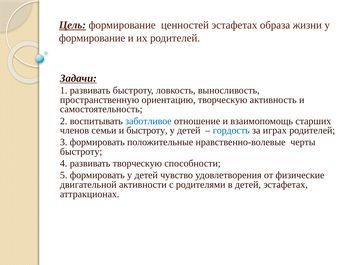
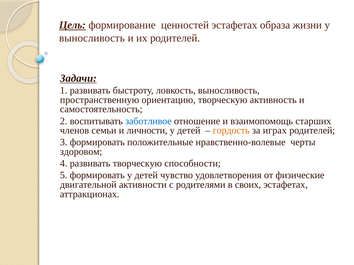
формирование: формирование -> выносливость (92, 38)
и быстроту: быстроту -> личности (147, 131)
гордость colour: blue -> orange (231, 131)
быстроту: быстроту -> здоровом (81, 152)
в детей: детей -> своих (248, 185)
